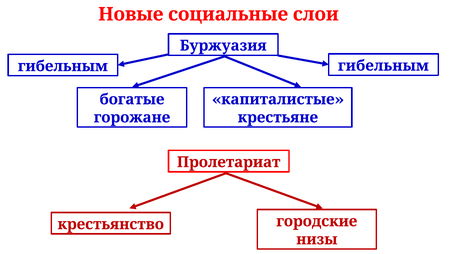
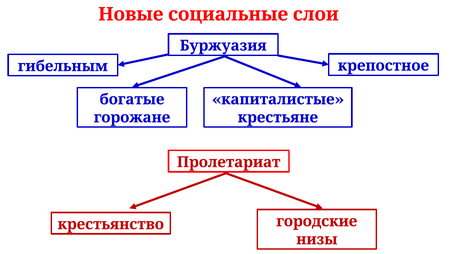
гибельным: гибельным -> крепостное (383, 66)
